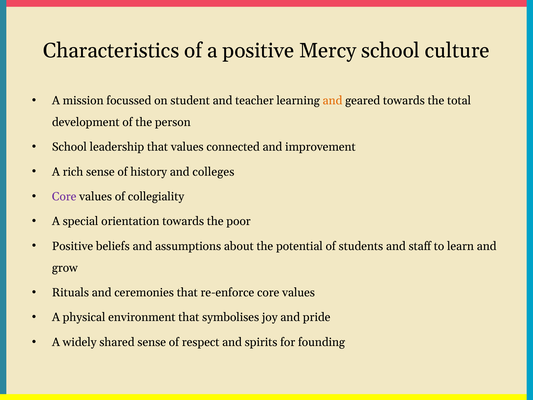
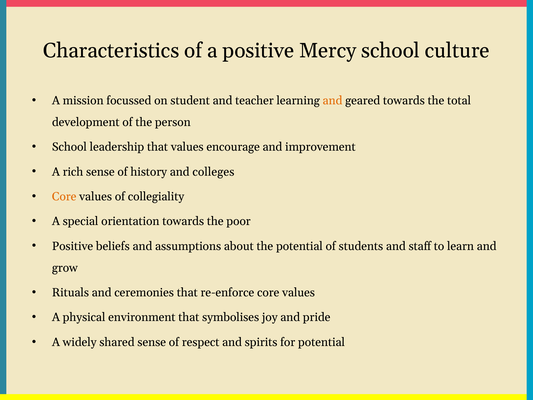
connected: connected -> encourage (233, 147)
Core colour: purple -> orange (64, 196)
for founding: founding -> potential (321, 342)
